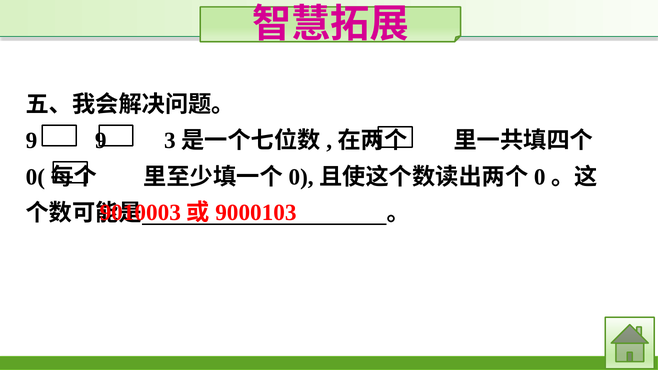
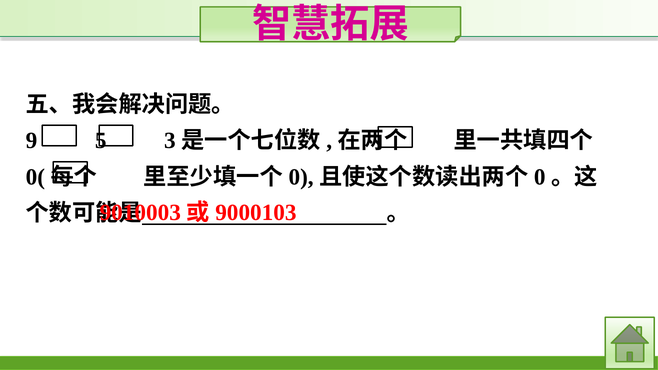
9 9: 9 -> 5 (101, 141)
